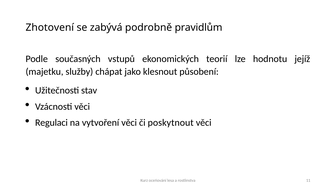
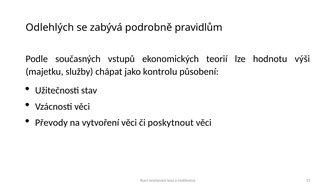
Zhotovení: Zhotovení -> Odlehlých (50, 28)
jejíž: jejíž -> výši (302, 59)
klesnout: klesnout -> kontrolu (160, 72)
Regulaci: Regulaci -> Převody (51, 123)
